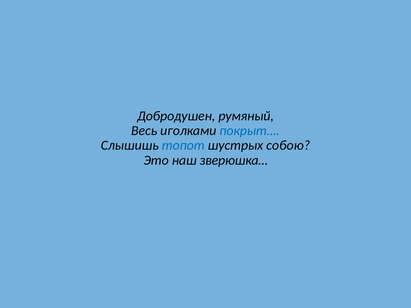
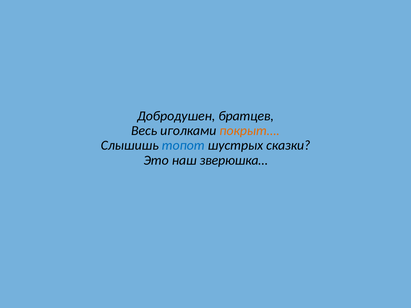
румяный: румяный -> братцев (246, 116)
покрыт… colour: blue -> orange (250, 131)
собою: собою -> сказки (288, 146)
